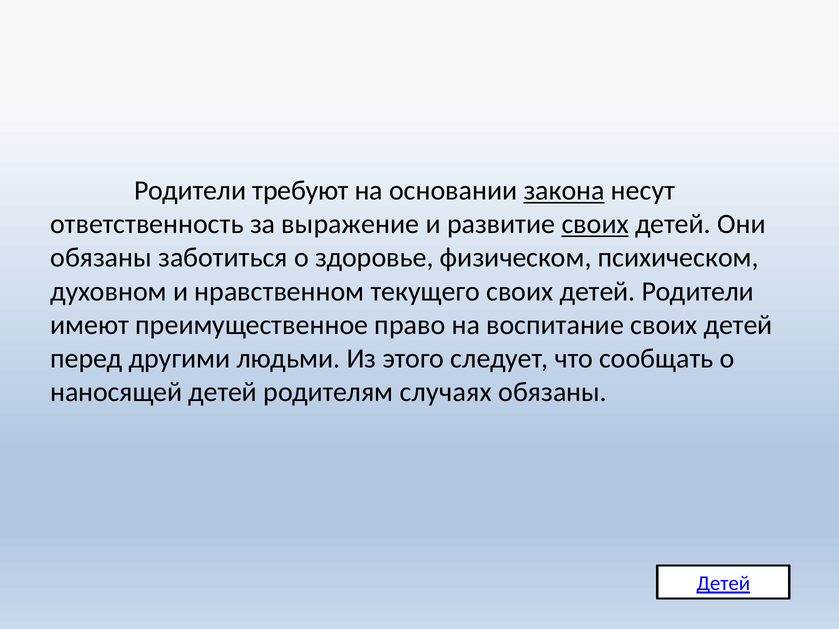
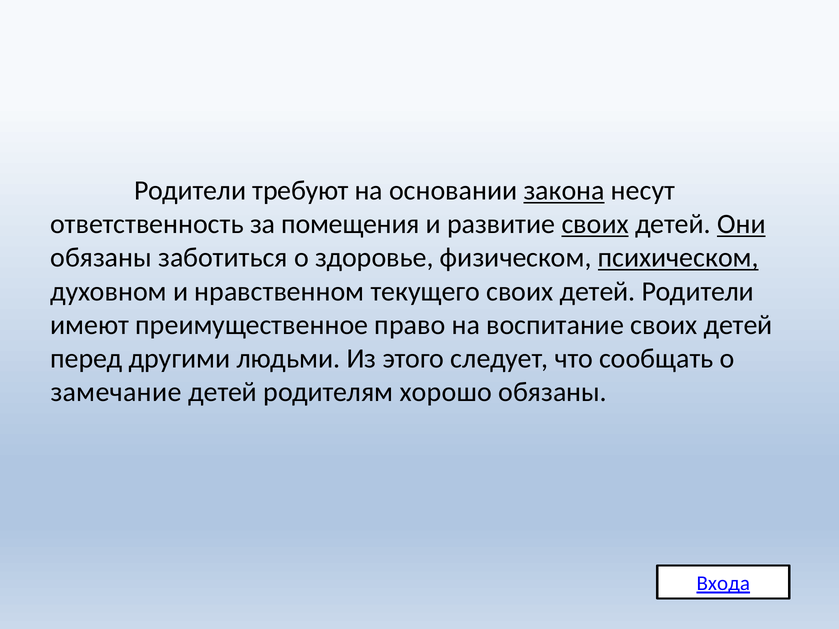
выражение: выражение -> помещения (351, 224)
Они underline: none -> present (741, 224)
психическом underline: none -> present (678, 258)
наносящей: наносящей -> замечание (116, 392)
случаях: случаях -> хорошо (446, 392)
Детей: Детей -> Входа (723, 583)
